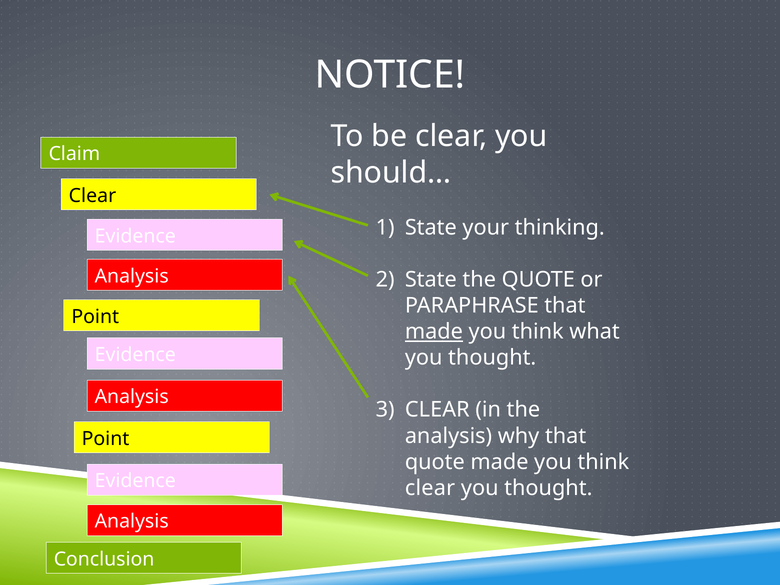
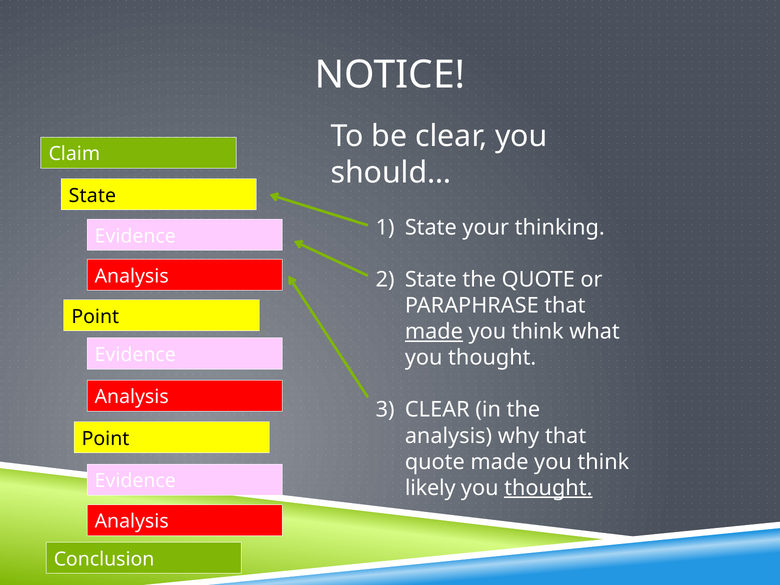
Clear: Clear -> State (92, 196)
clear: clear -> likely (430, 488)
thought underline: none -> present (548, 488)
